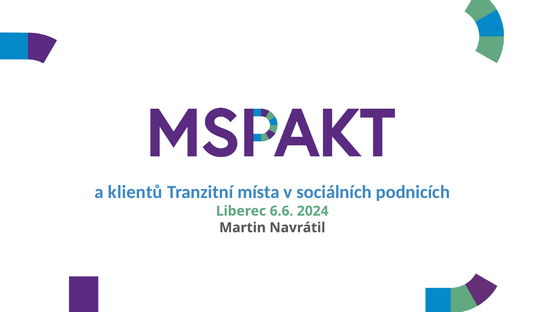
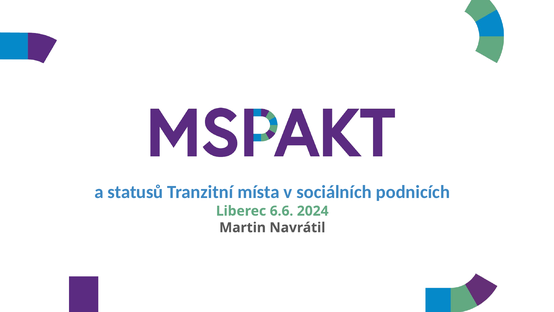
klientů: klientů -> statusů (135, 192)
